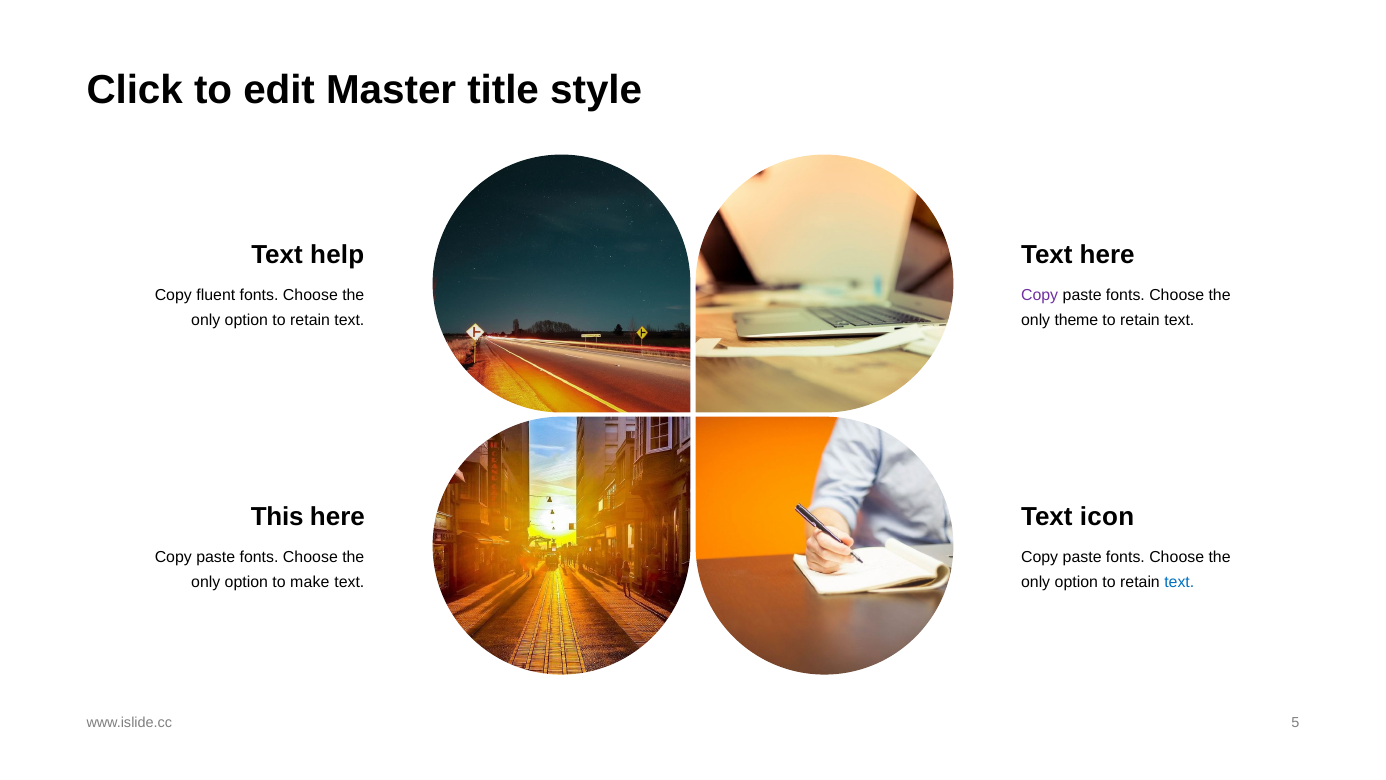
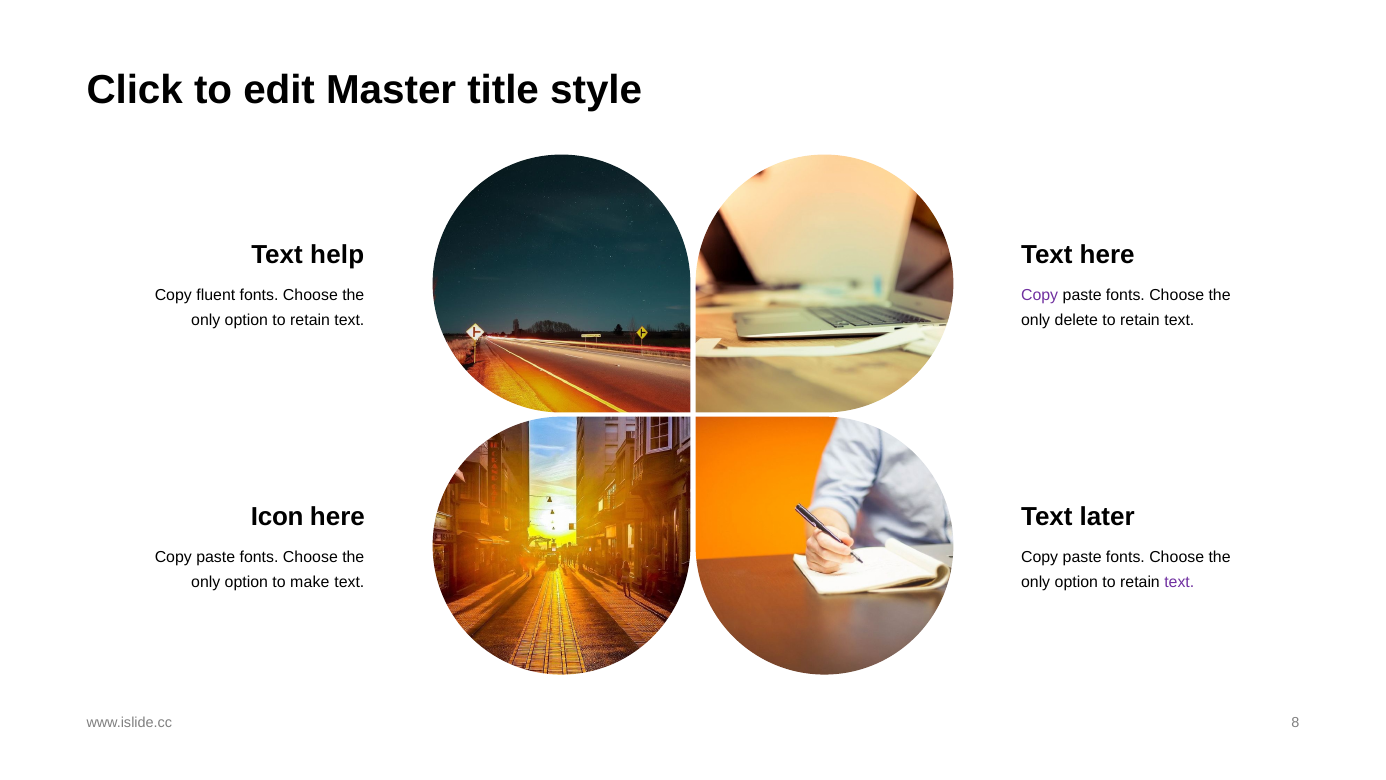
theme: theme -> delete (1076, 320)
This: This -> Icon (277, 517)
icon: icon -> later (1107, 517)
text colour: blue -> purple (1179, 582)
5: 5 -> 8 (1295, 722)
